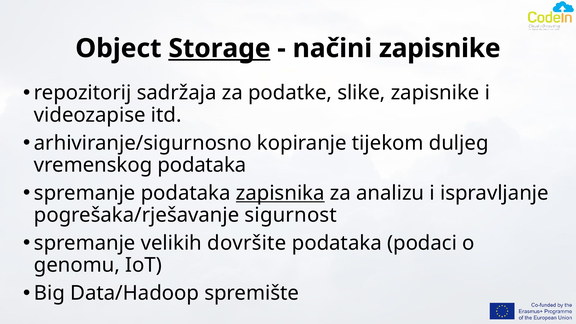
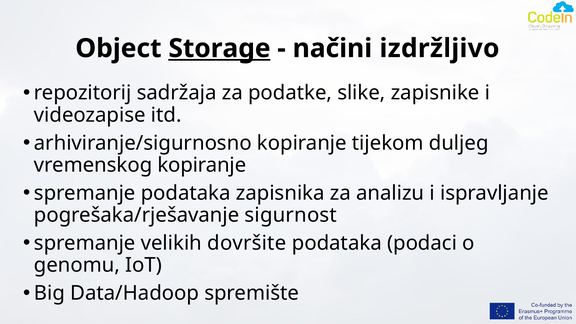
načini zapisnike: zapisnike -> izdržljivo (439, 48)
vremenskog podataka: podataka -> kopiranje (202, 165)
zapisnika underline: present -> none (280, 193)
